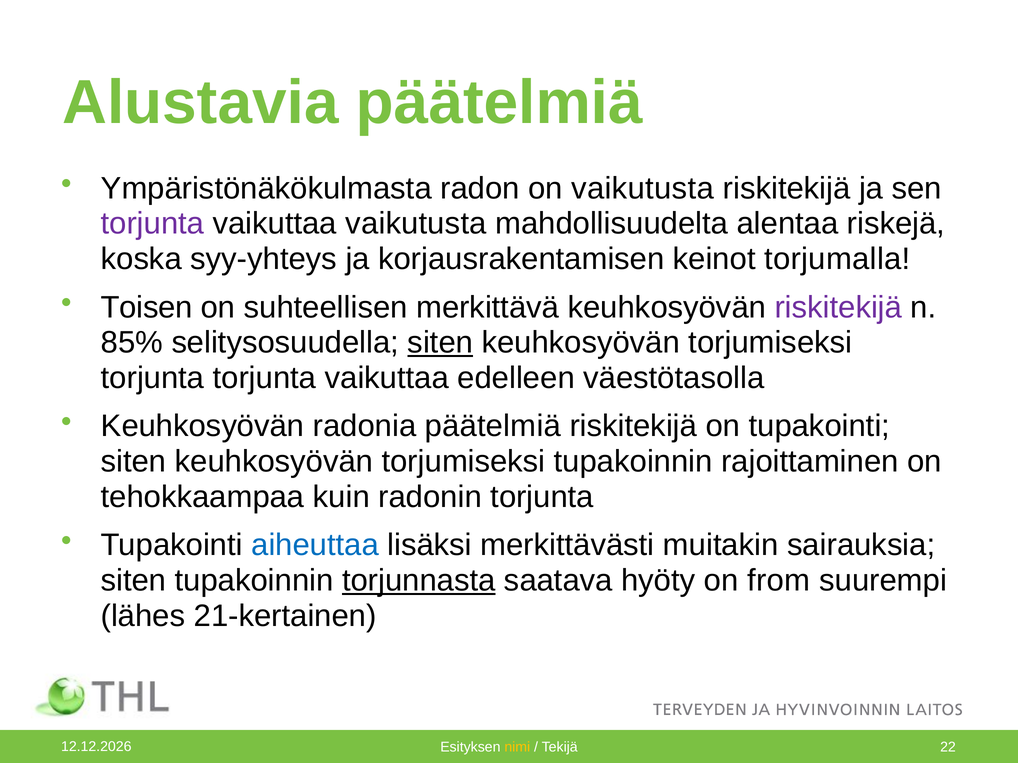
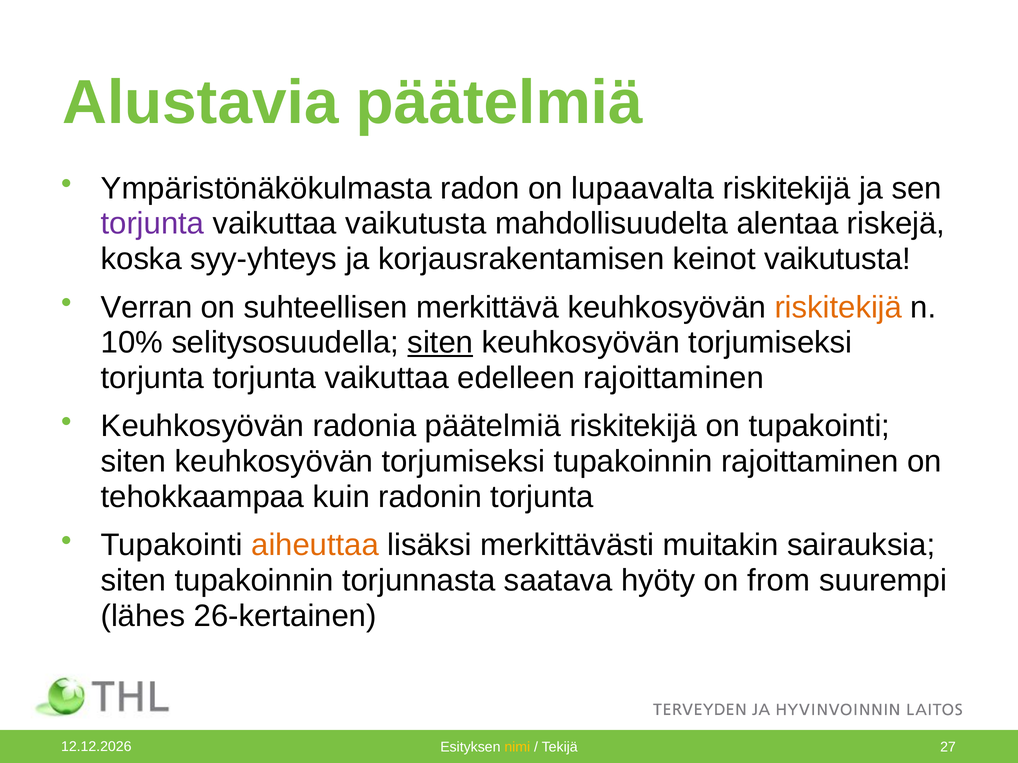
on vaikutusta: vaikutusta -> lupaavalta (643, 188)
keinot torjumalla: torjumalla -> vaikutusta (838, 259)
Toisen: Toisen -> Verran (147, 307)
riskitekijä colour: purple -> orange (838, 307)
85%: 85% -> 10% (132, 343)
edelleen väestötasolla: väestötasolla -> rajoittaminen (674, 378)
aiheuttaa colour: blue -> orange (315, 546)
torjunnasta underline: present -> none (419, 581)
21-kertainen: 21-kertainen -> 26-kertainen (285, 616)
22: 22 -> 27 (948, 747)
